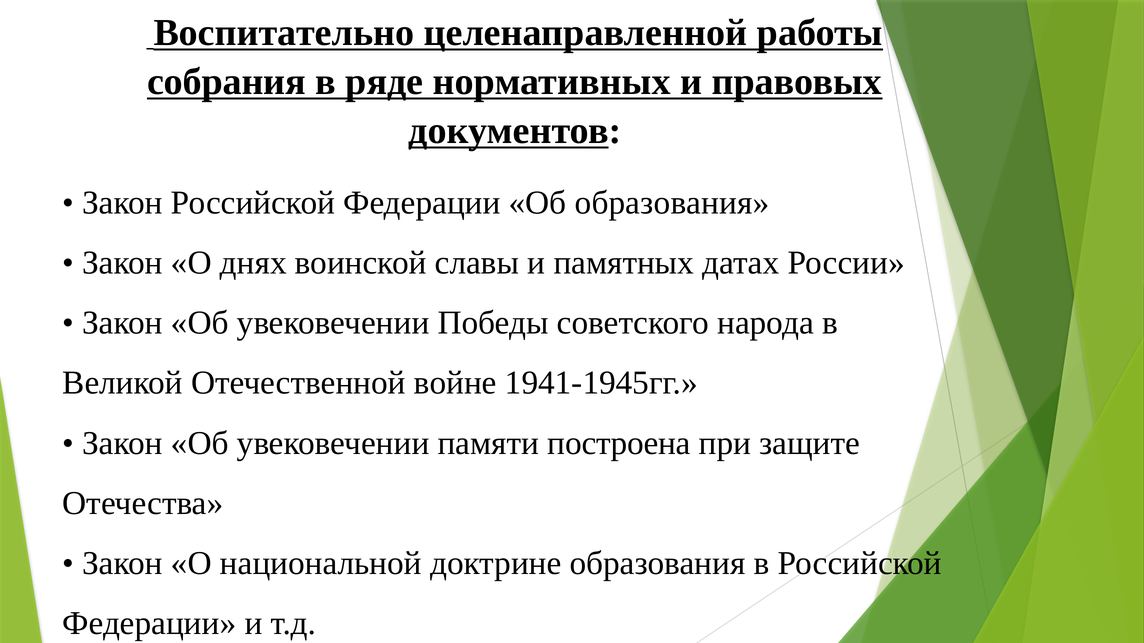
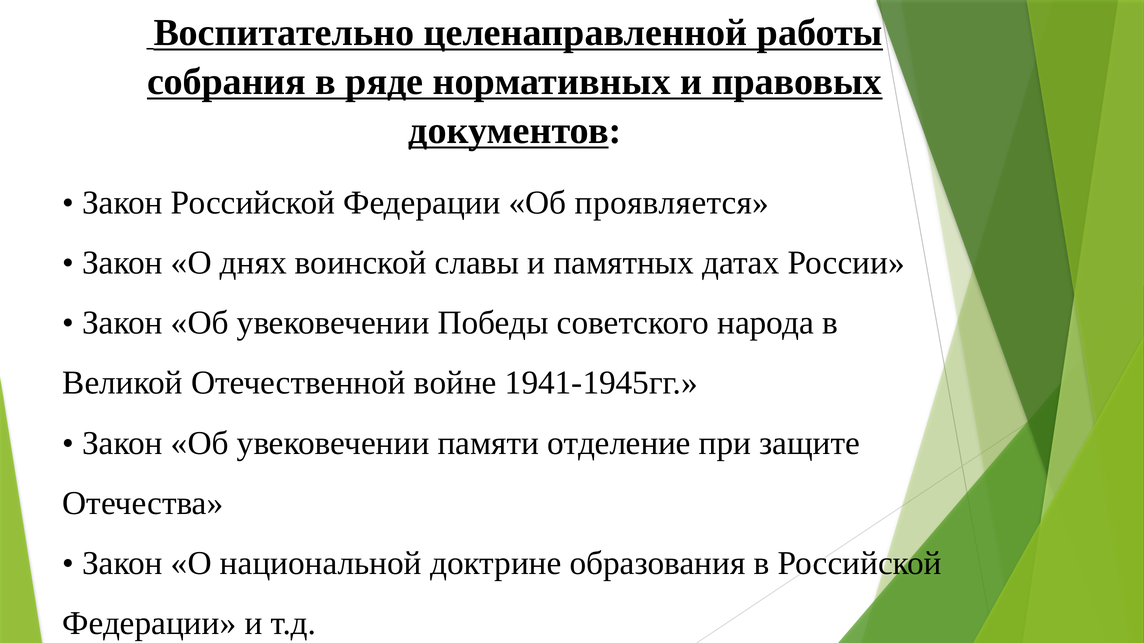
Об образования: образования -> проявляется (672, 203)
построена: построена -> отделение (619, 443)
